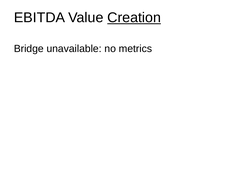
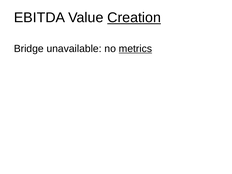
metrics underline: none -> present (135, 49)
